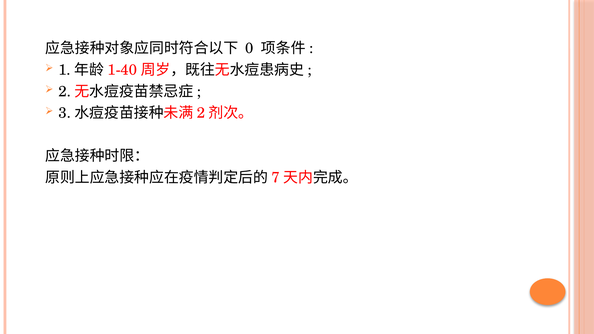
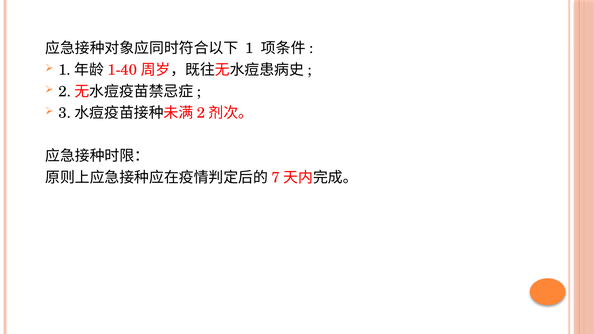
0: 0 -> 1 (249, 48)
